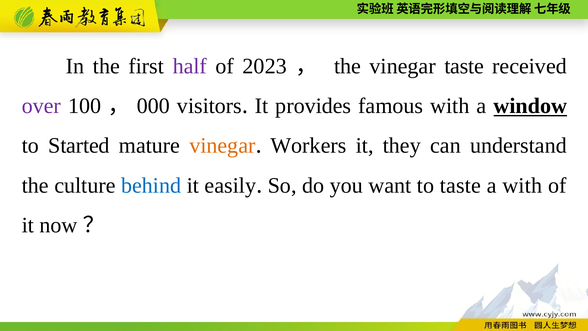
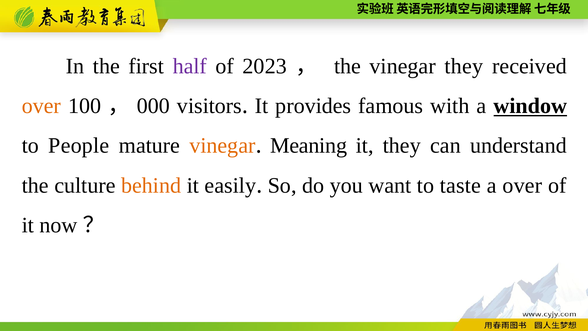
vinegar taste: taste -> they (464, 66)
over colour: purple -> orange (41, 106)
Started: Started -> People (79, 146)
Workers: Workers -> Meaning (309, 146)
behind colour: blue -> orange (151, 185)
a with: with -> over (522, 185)
